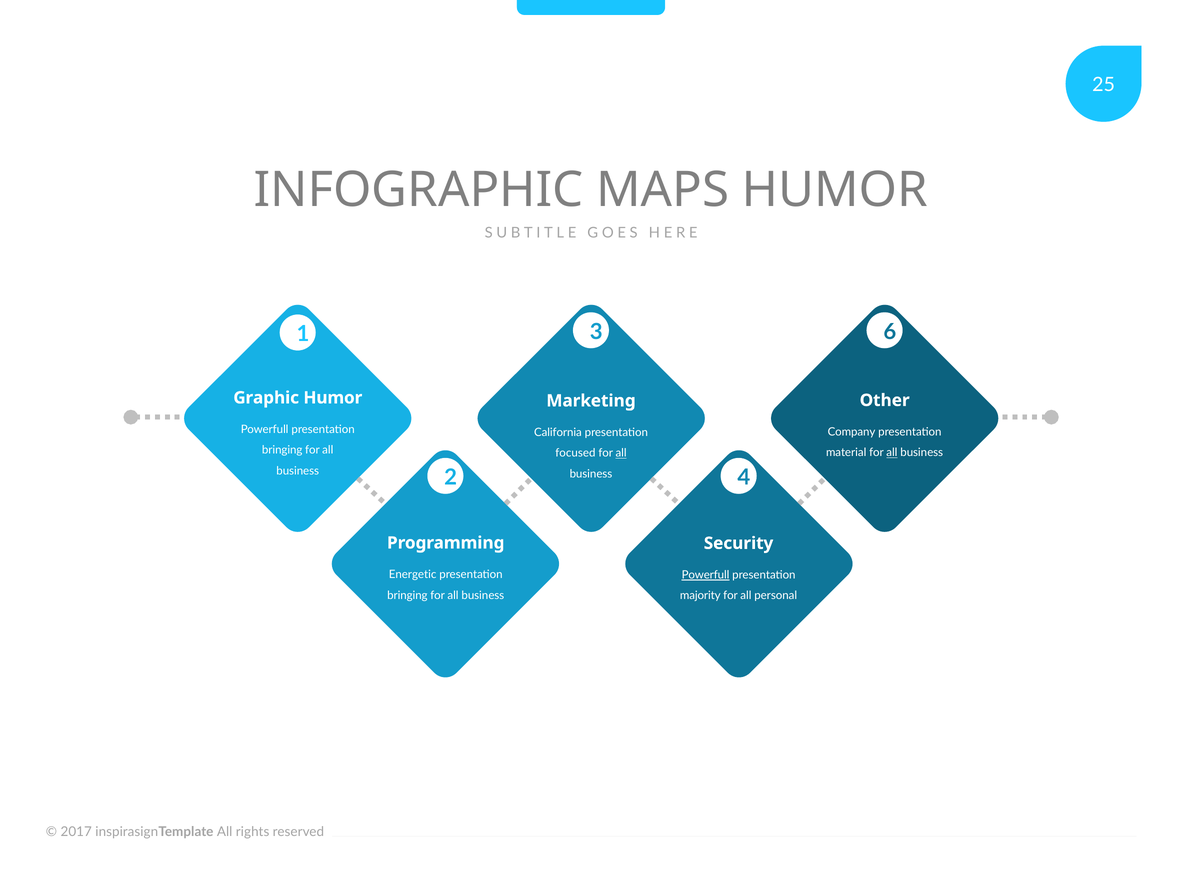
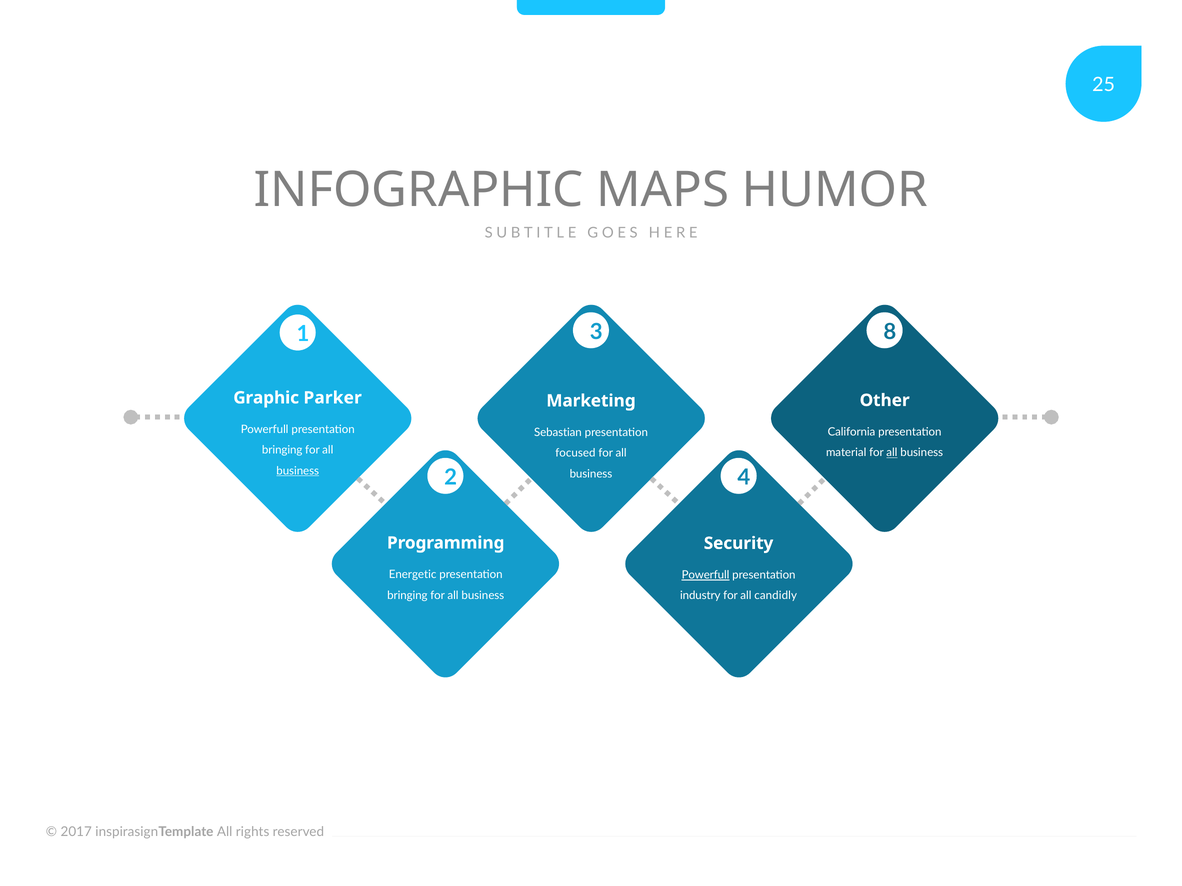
6: 6 -> 8 (890, 332)
Graphic Humor: Humor -> Parker (333, 398)
Company: Company -> California (851, 432)
California: California -> Sebastian (558, 433)
all underline: present -> none (621, 453)
business underline: none -> present (298, 471)
majority: majority -> industry (700, 596)
personal: personal -> candidly (776, 596)
